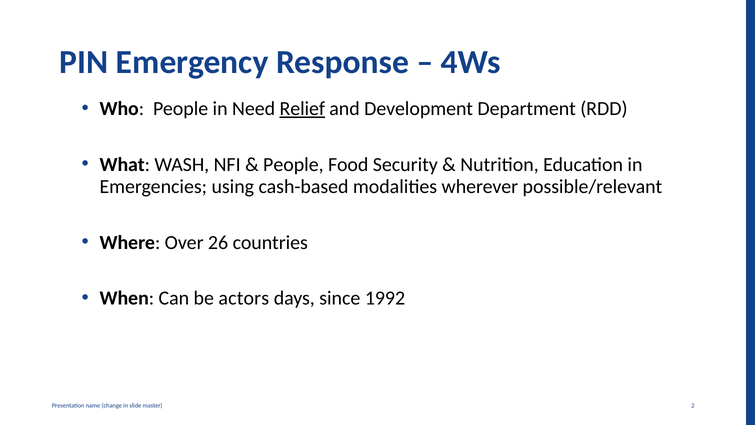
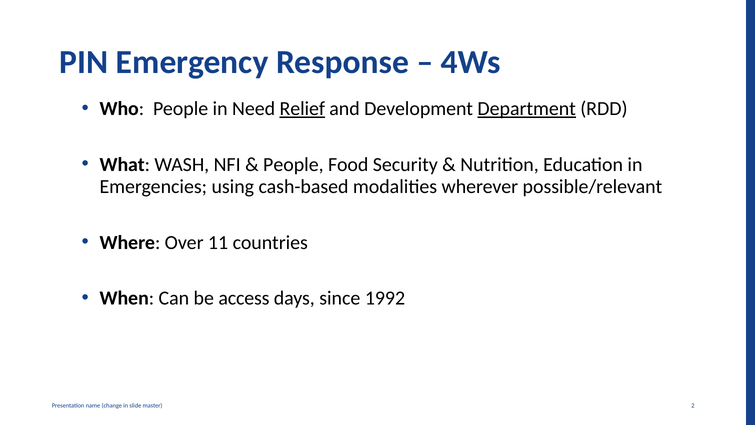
Department underline: none -> present (527, 109)
26: 26 -> 11 (218, 242)
actors: actors -> access (244, 298)
